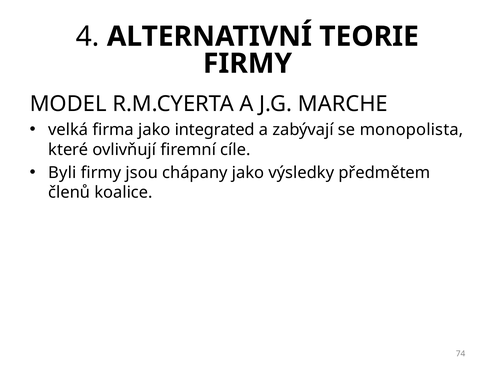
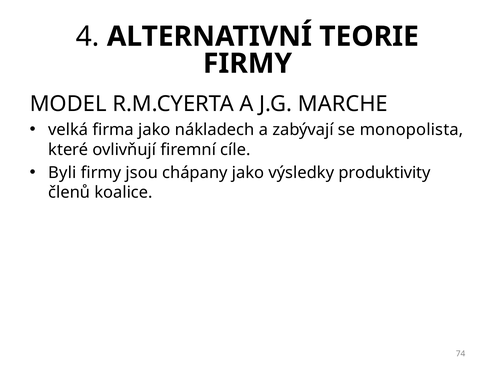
integrated: integrated -> nákladech (215, 130)
předmětem: předmětem -> produktivity (384, 173)
